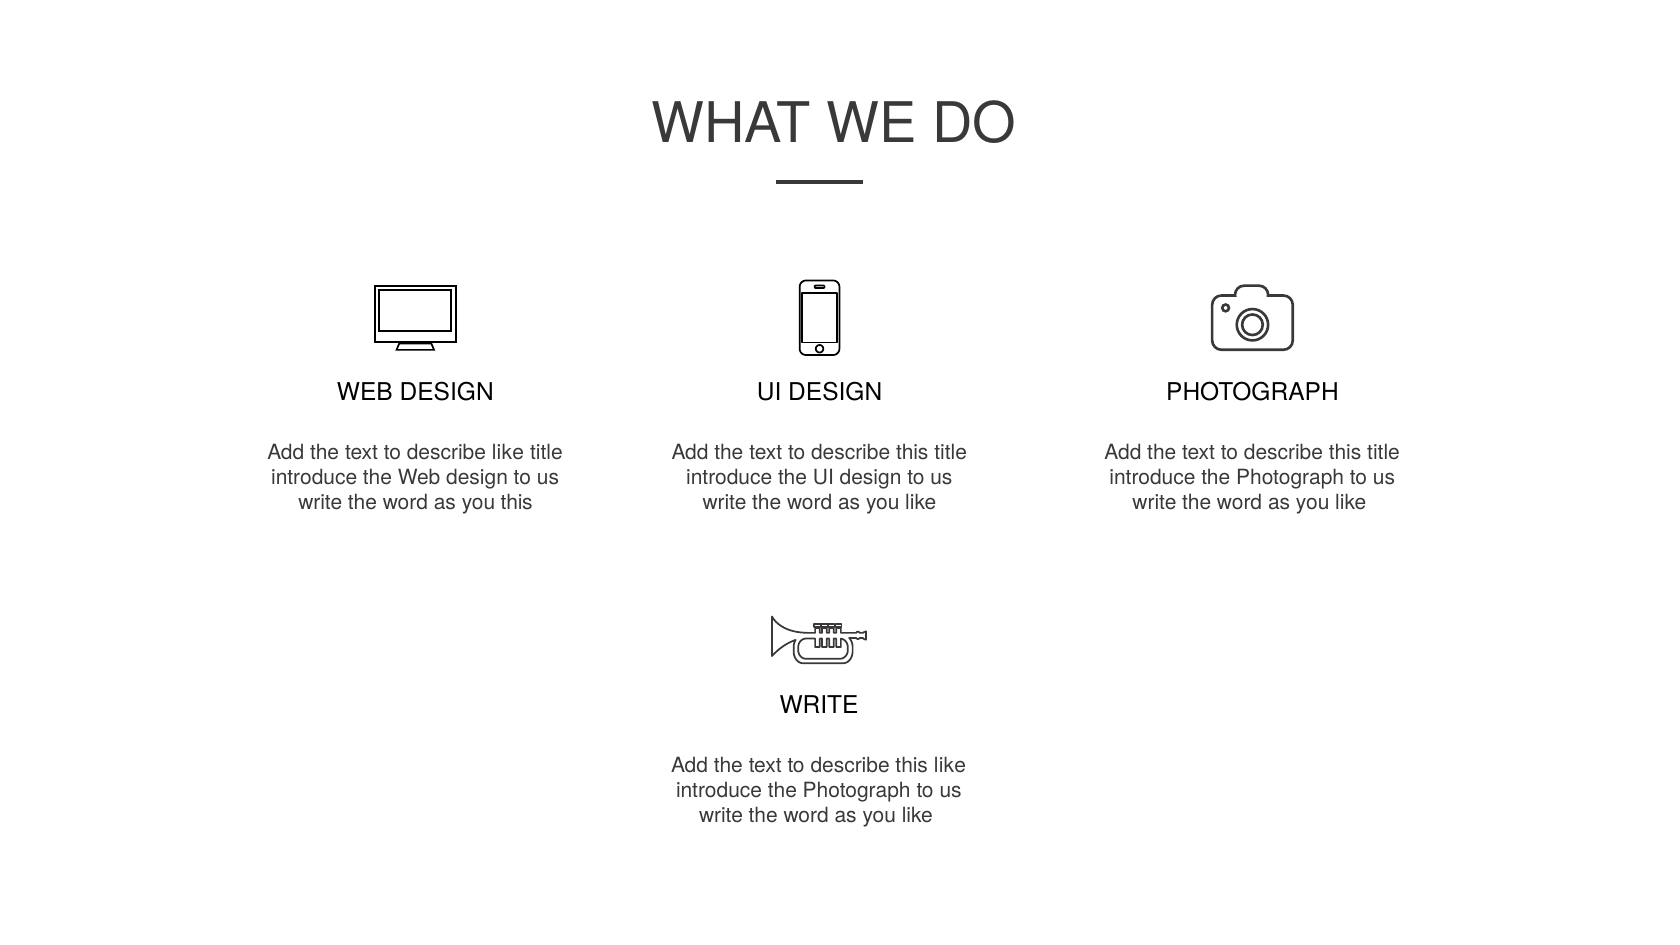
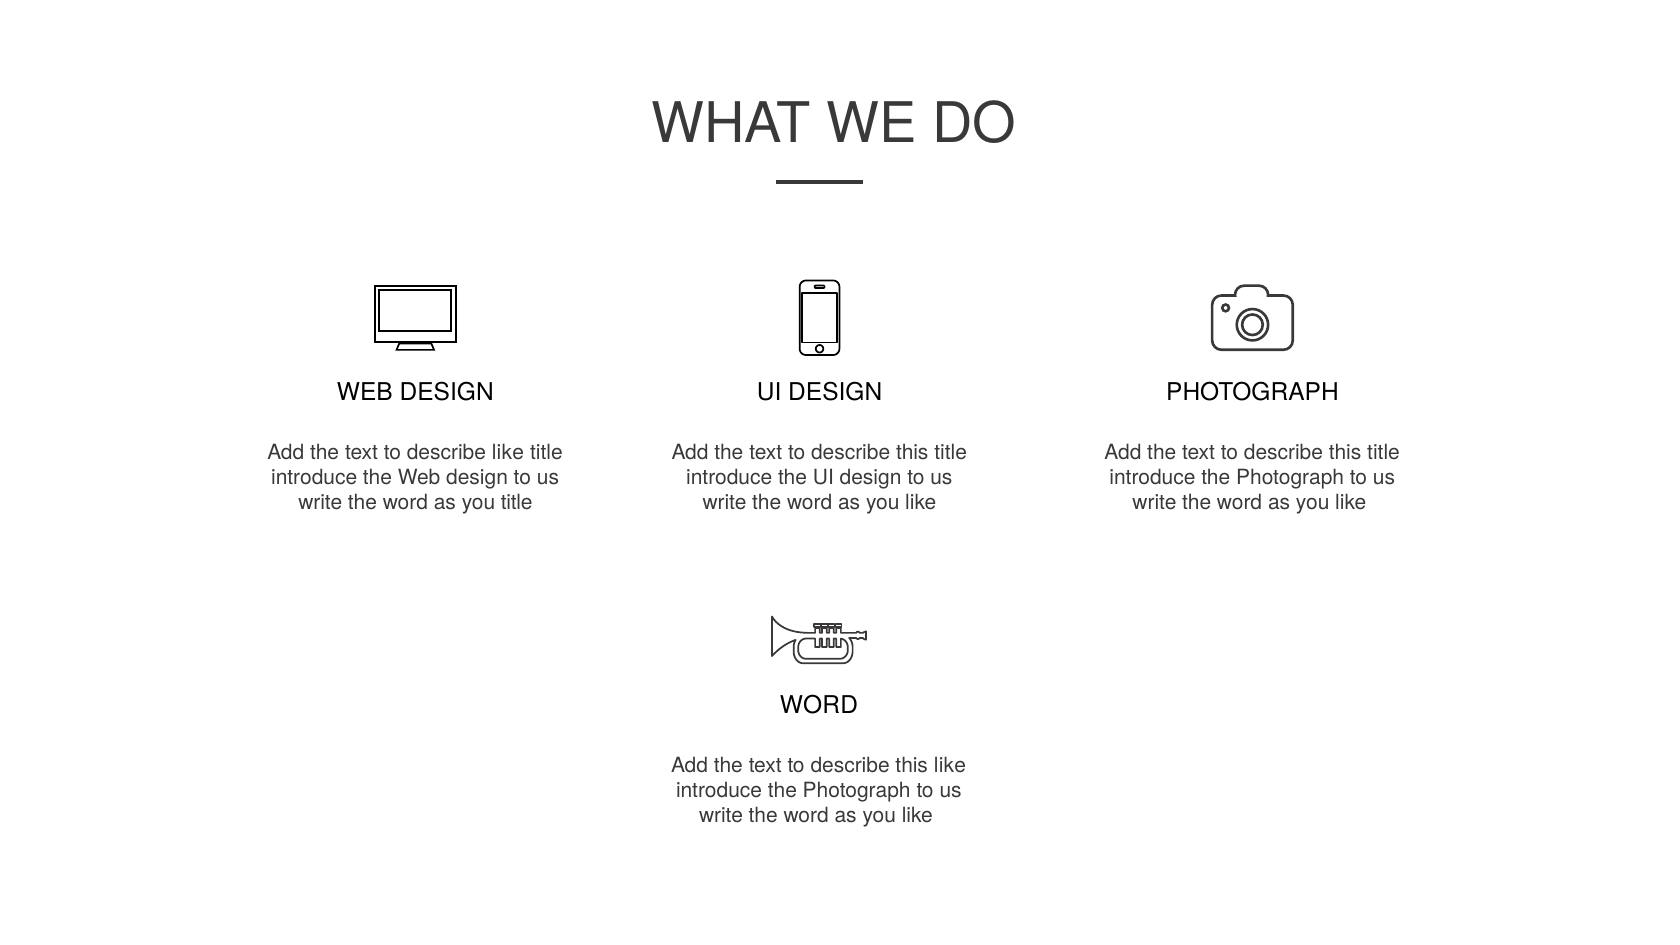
you this: this -> title (517, 503)
WRITE: WRITE -> WORD (819, 706)
